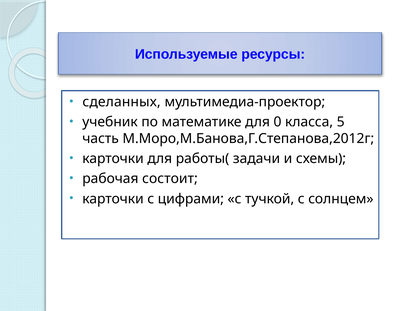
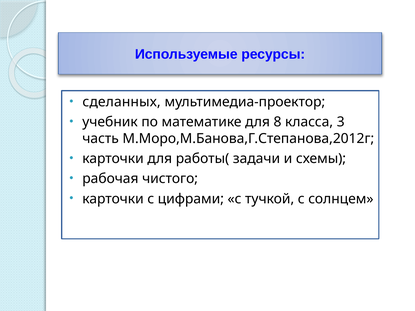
0: 0 -> 8 (278, 122)
5: 5 -> 3 (341, 122)
состоит: состоит -> чистого (170, 179)
